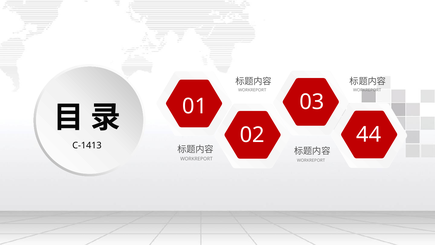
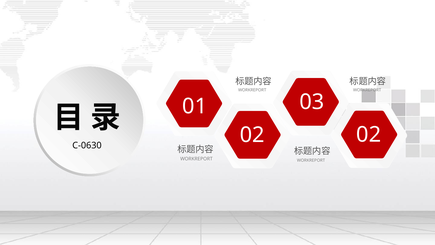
02 44: 44 -> 02 (369, 135)
C-1413: C-1413 -> C-0630 (87, 145)
